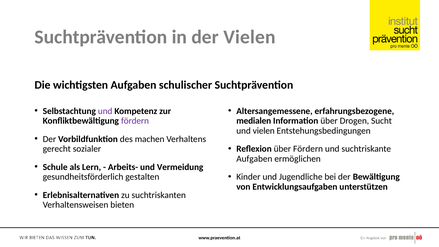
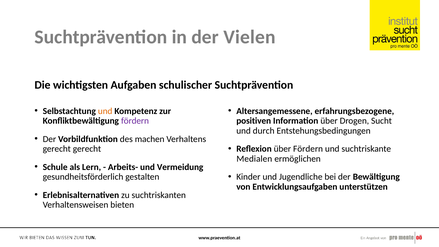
und colour: purple -> orange (105, 111)
medialen: medialen -> positiven (254, 121)
und vielen: vielen -> durch (264, 131)
gerecht sozialer: sozialer -> gerecht (87, 149)
Aufgaben: Aufgaben -> Medialen (254, 159)
